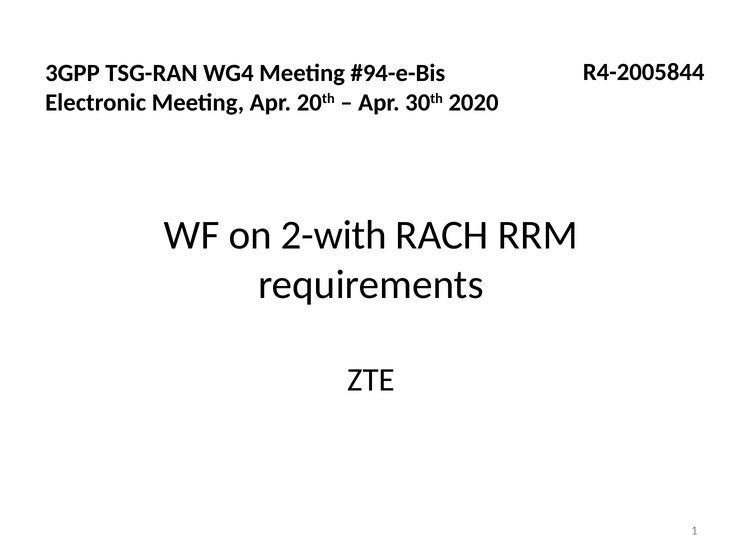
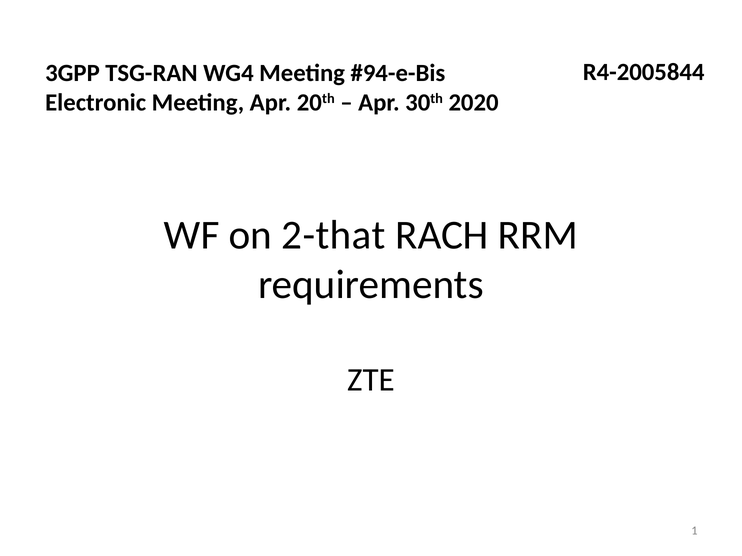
2-with: 2-with -> 2-that (333, 235)
